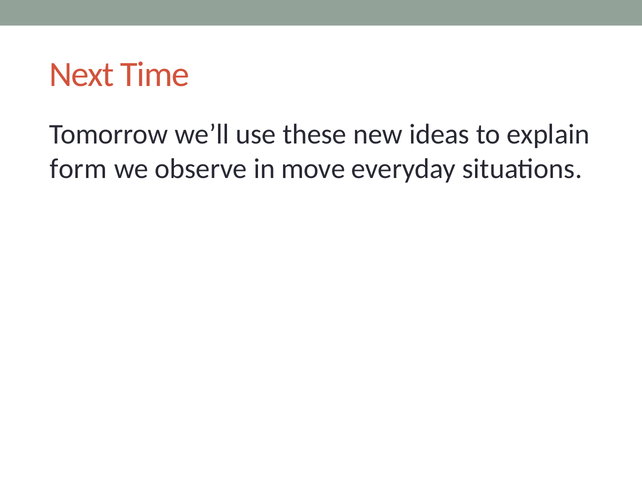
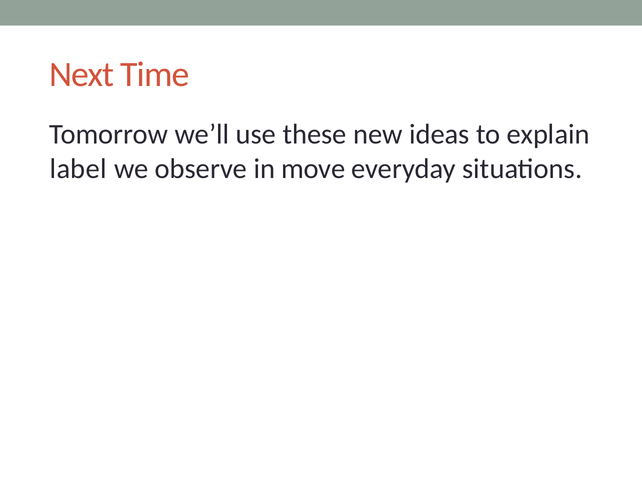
form: form -> label (78, 169)
